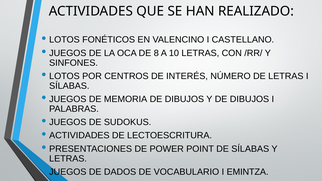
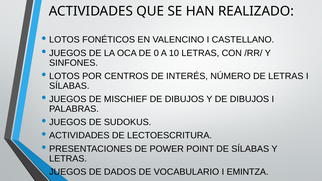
8: 8 -> 0 (156, 53)
MEMORIA: MEMORIA -> MISCHIEF (126, 99)
